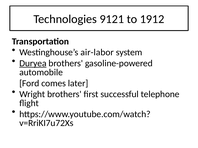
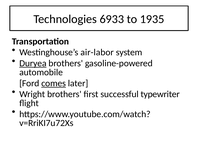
9121: 9121 -> 6933 (112, 19)
1912: 1912 -> 1935 (152, 19)
comes underline: none -> present (54, 83)
telephone: telephone -> typewriter (160, 94)
